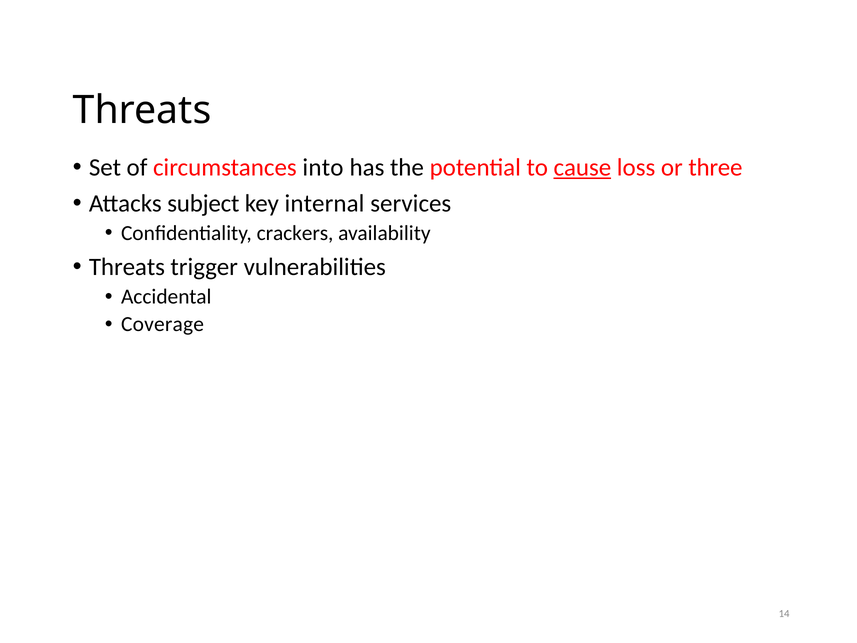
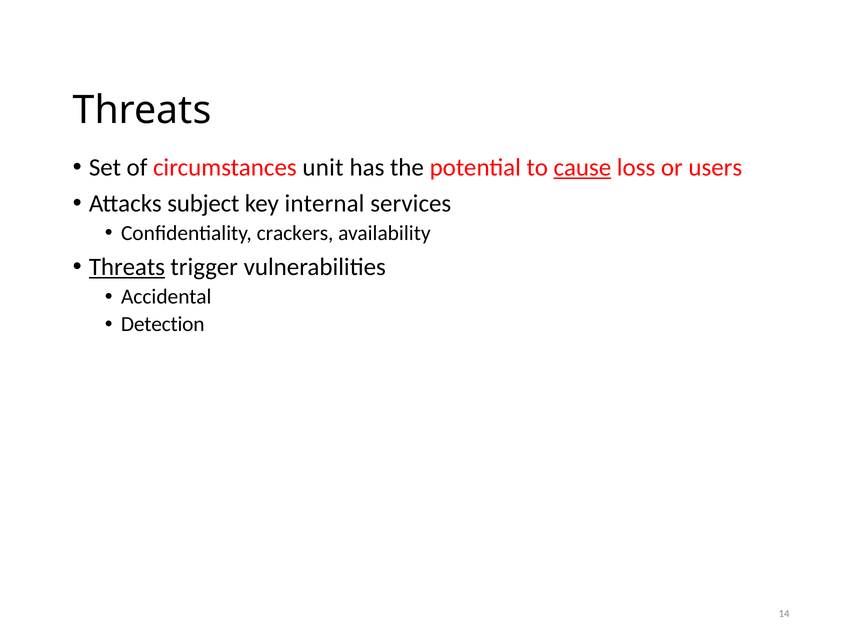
into: into -> unit (323, 168)
three: three -> users (715, 168)
Threats underline: none -> present (127, 267)
Coverage: Coverage -> Detection (163, 324)
